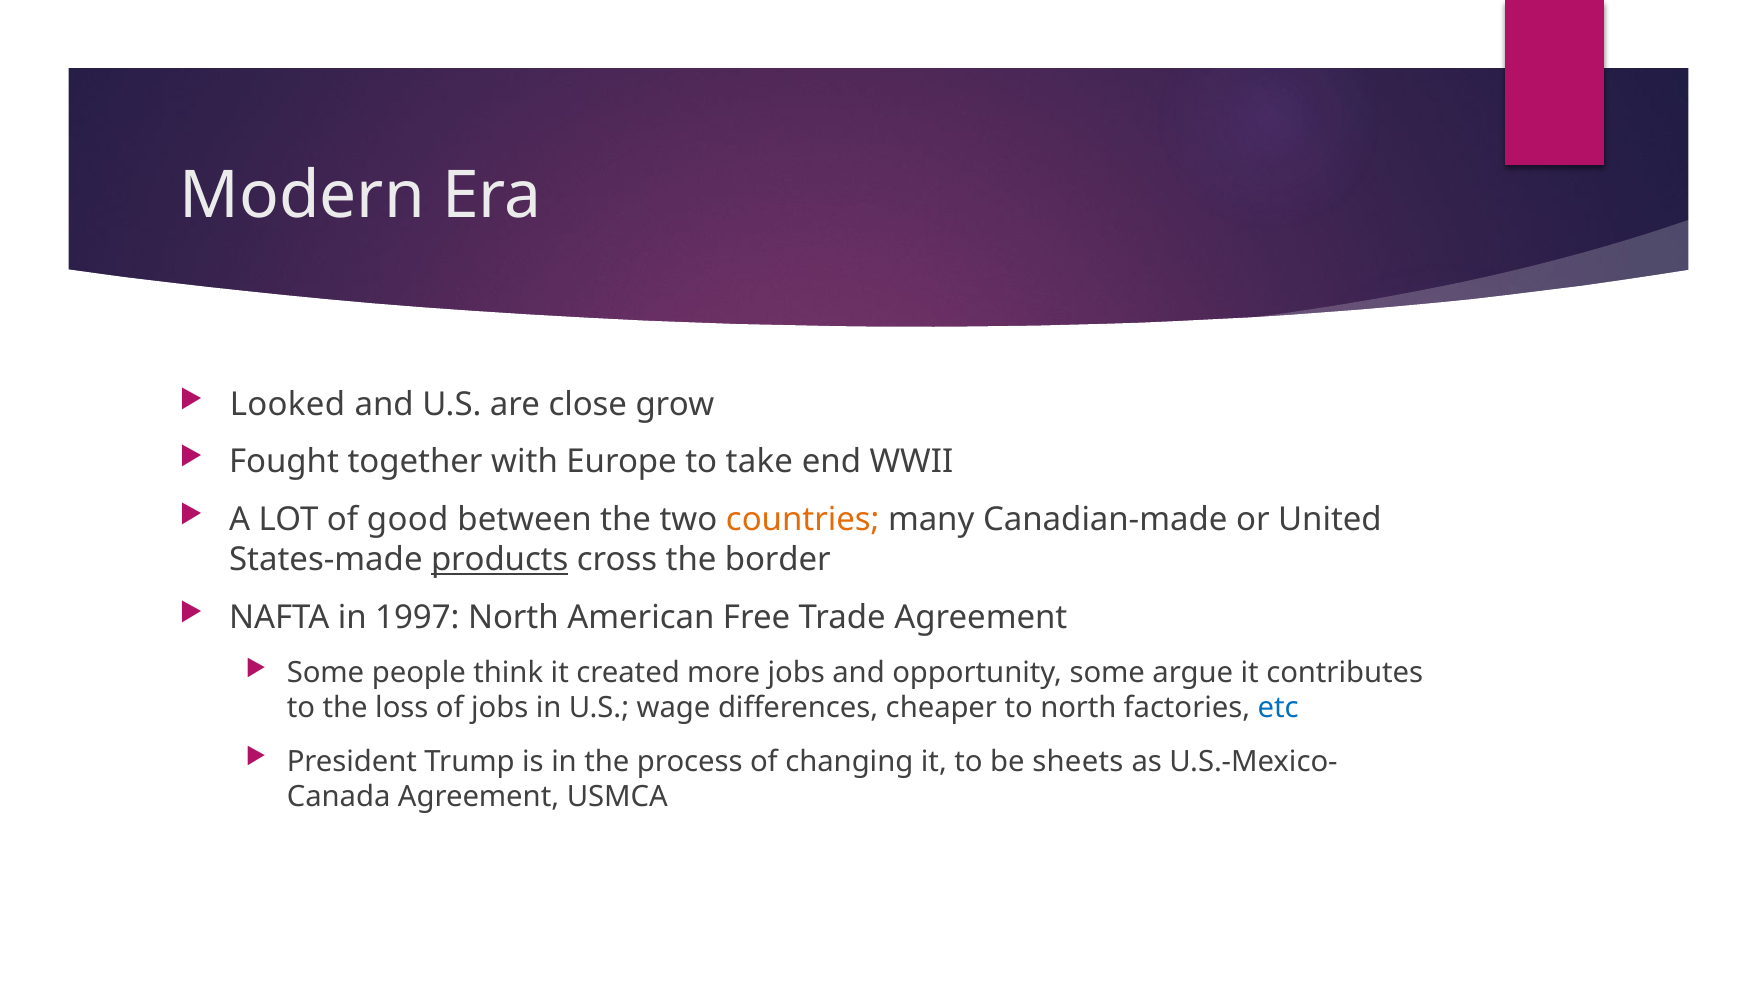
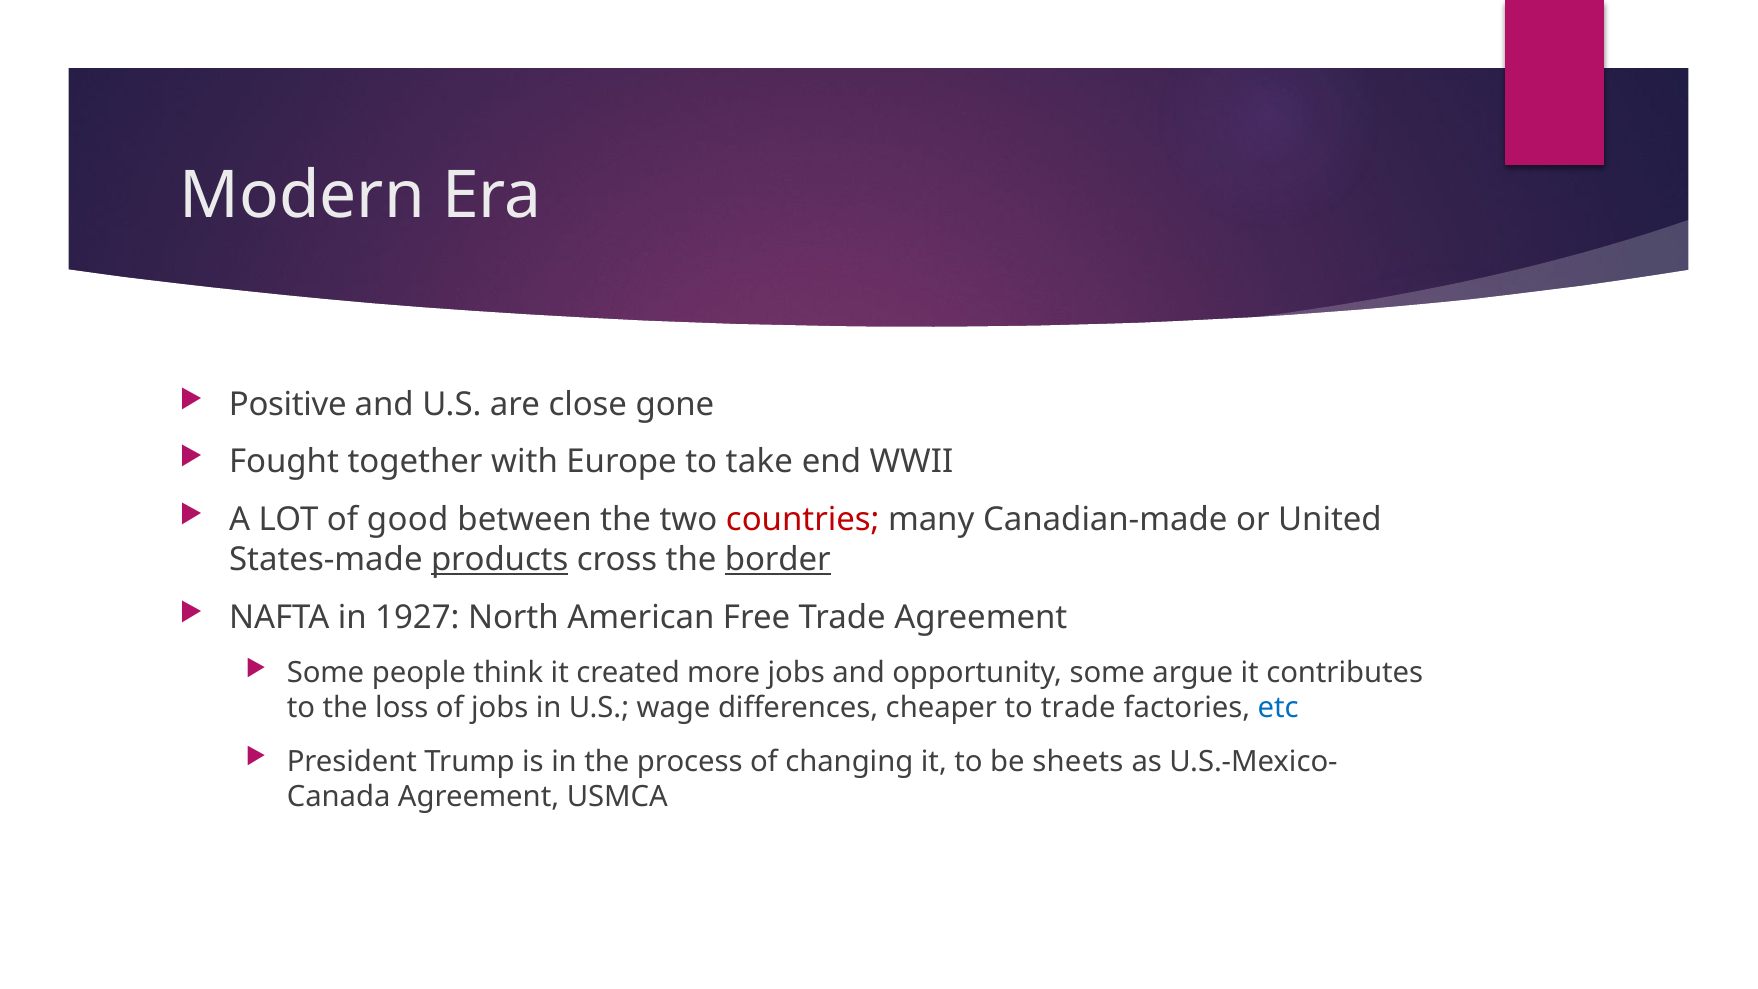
Looked: Looked -> Positive (288, 404)
grow: grow -> gone (675, 404)
countries colour: orange -> red (803, 520)
border underline: none -> present (778, 559)
1997: 1997 -> 1927 (417, 617)
to north: north -> trade (1078, 708)
